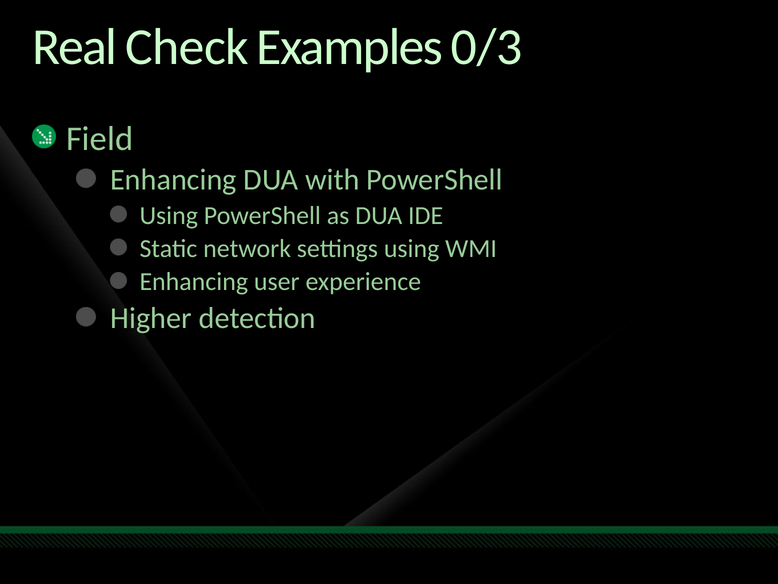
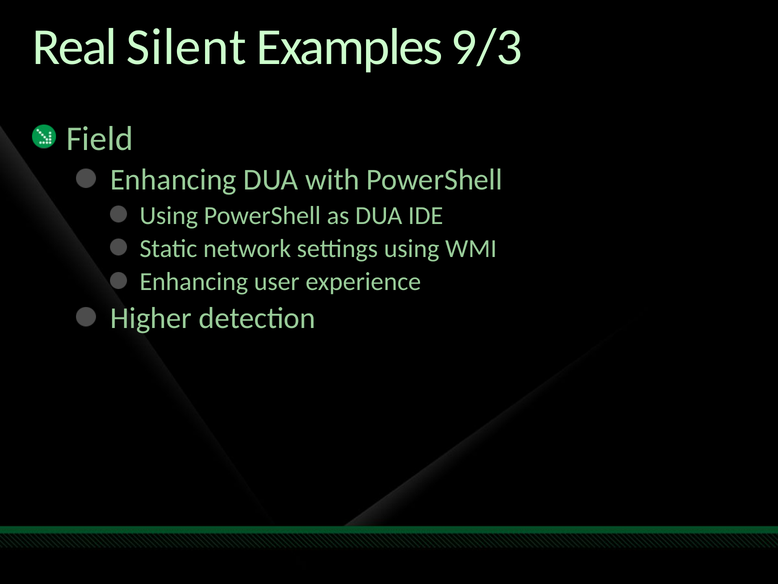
Check: Check -> Silent (187, 47)
0/3: 0/3 -> 9/3 (487, 47)
